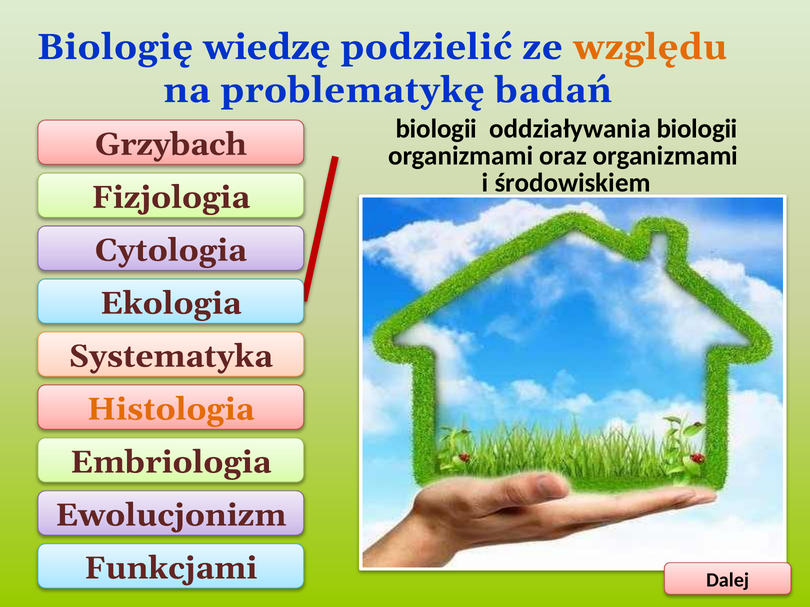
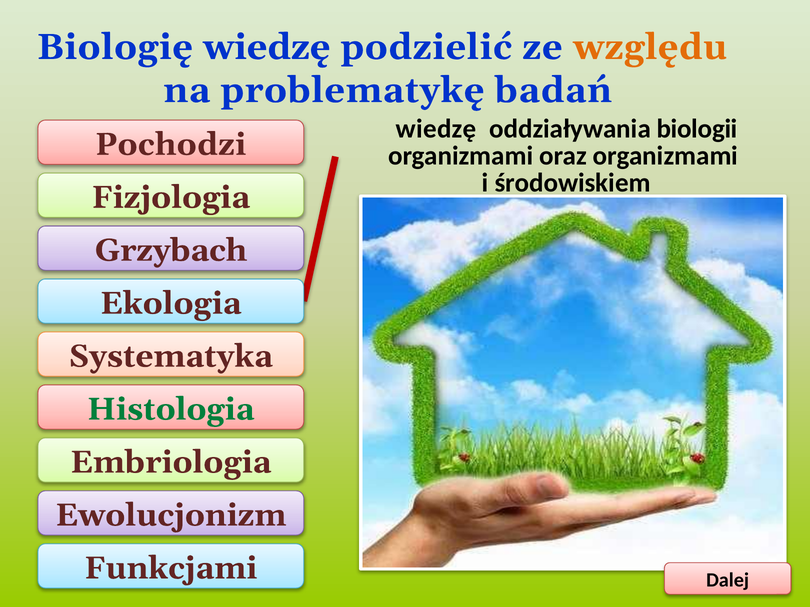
biologii: biologii -> wiedzę (436, 129)
Grzybach: Grzybach -> Pochodzi (171, 145)
Cytologia: Cytologia -> Grzybach (171, 251)
Histologia colour: orange -> green (171, 410)
